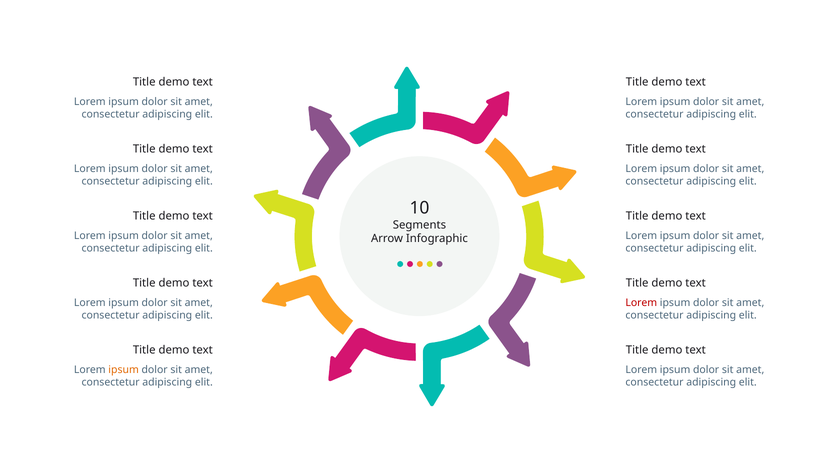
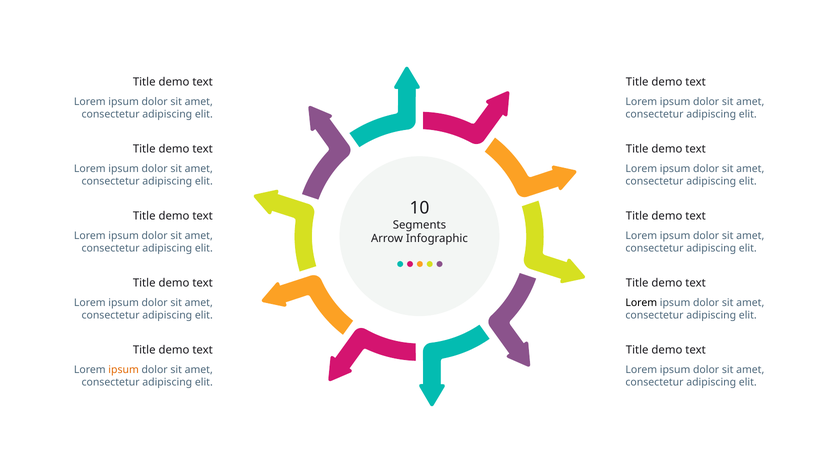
Lorem colour: red -> black (641, 303)
